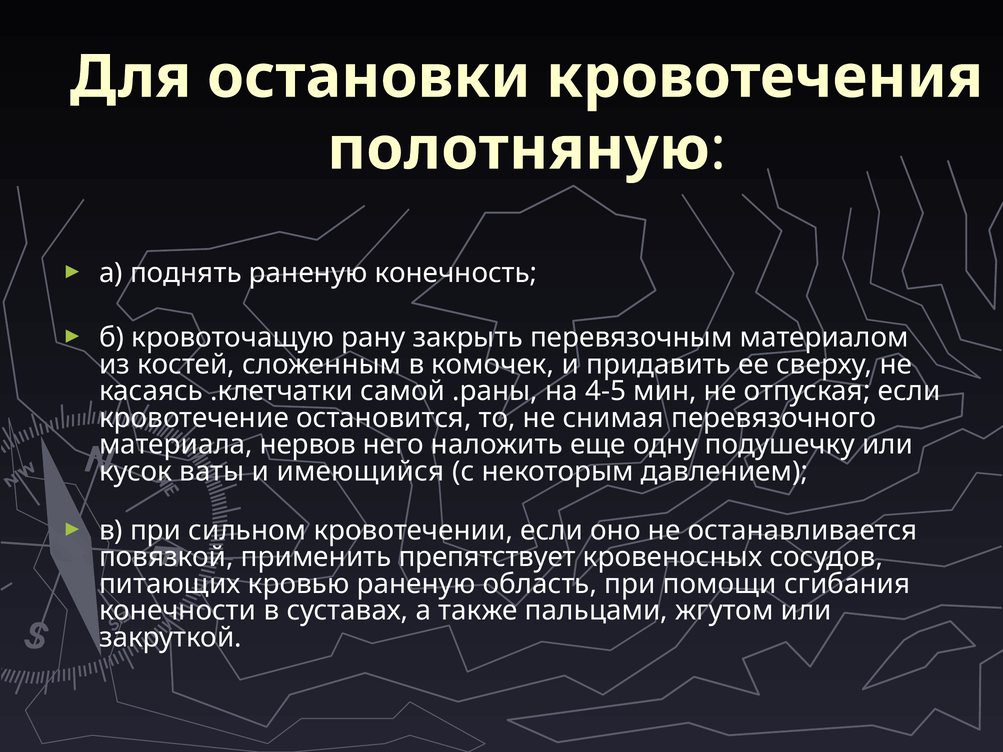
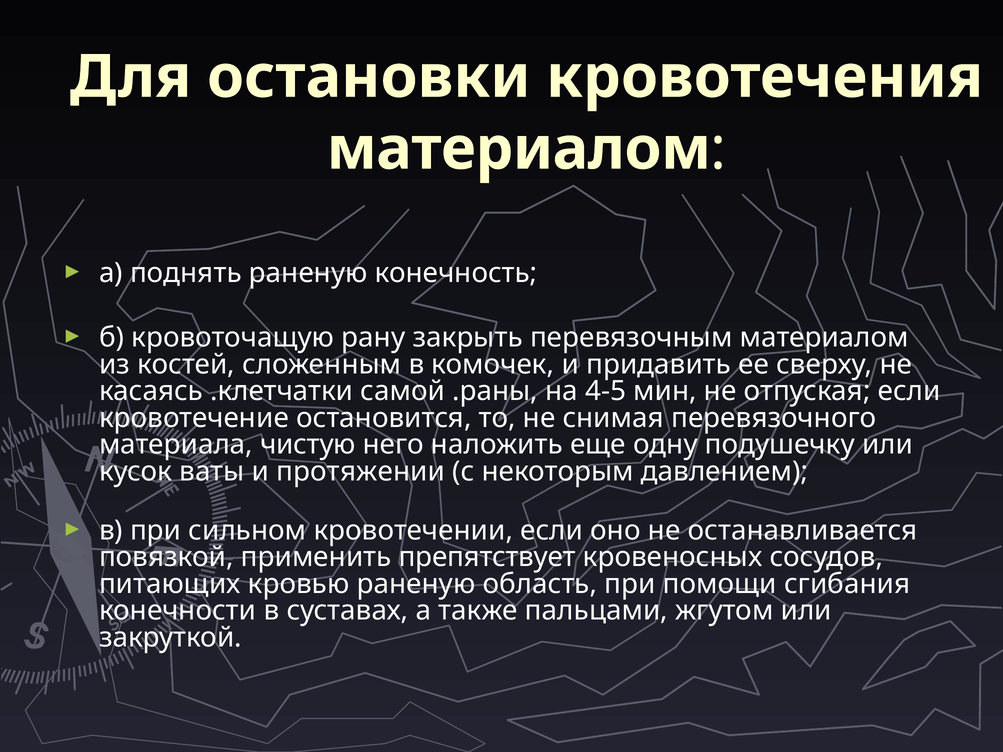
полотняную: полотняную -> материалом (519, 149)
нервов: нервов -> чистую (308, 445)
имеющийся: имеющийся -> протяжении (361, 472)
